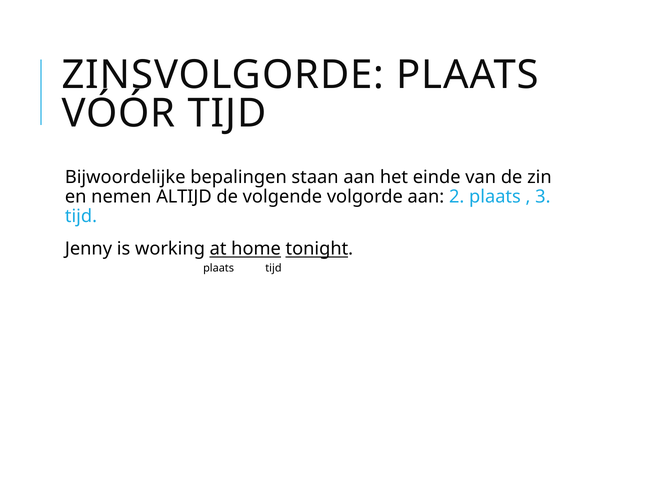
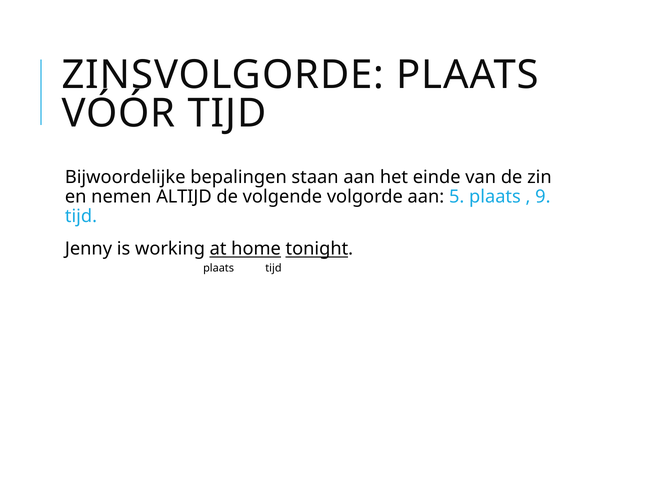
2: 2 -> 5 (457, 197)
3: 3 -> 9 (543, 197)
